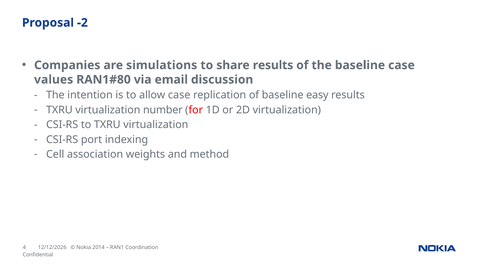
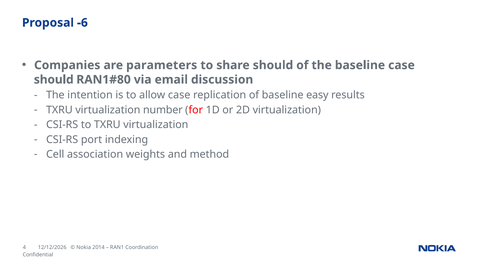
-2: -2 -> -6 (82, 23)
simulations: simulations -> parameters (162, 65)
share results: results -> should (273, 65)
values: values -> should (54, 80)
